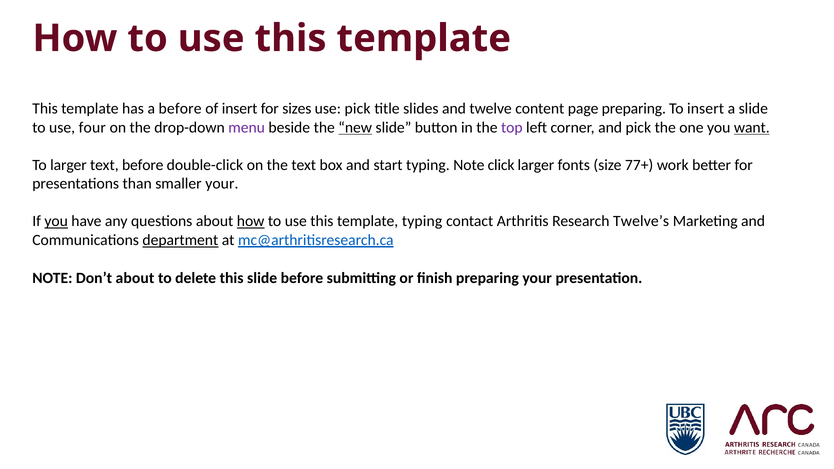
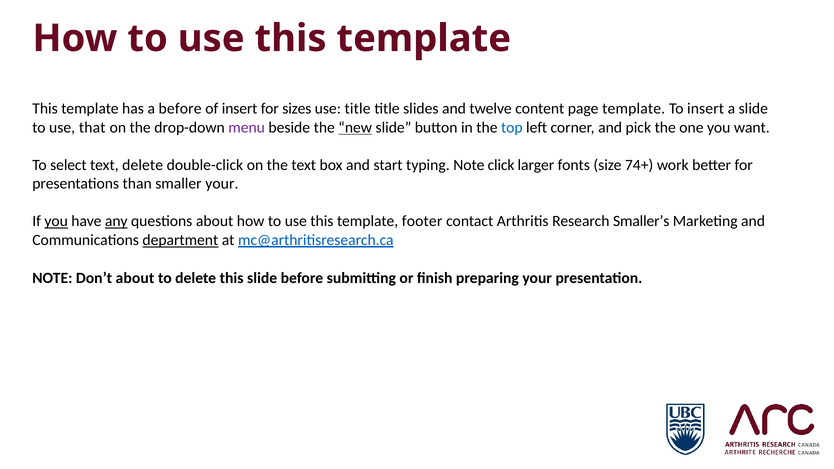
use pick: pick -> title (358, 109)
page preparing: preparing -> template (634, 109)
four: four -> that (92, 128)
top colour: purple -> blue (512, 128)
want underline: present -> none (752, 128)
To larger: larger -> select (68, 165)
text before: before -> delete (143, 165)
77+: 77+ -> 74+ (639, 165)
any underline: none -> present (116, 221)
how underline: present -> none (251, 221)
template typing: typing -> footer (422, 221)
Twelve’s: Twelve’s -> Smaller’s (641, 221)
